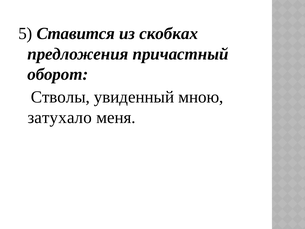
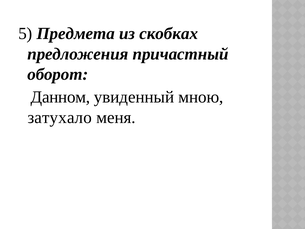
Ставится: Ставится -> Предмета (76, 34)
Стволы: Стволы -> Данном (60, 97)
